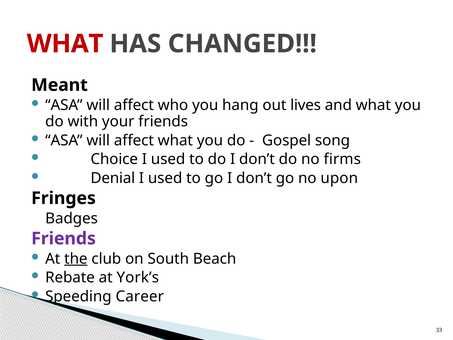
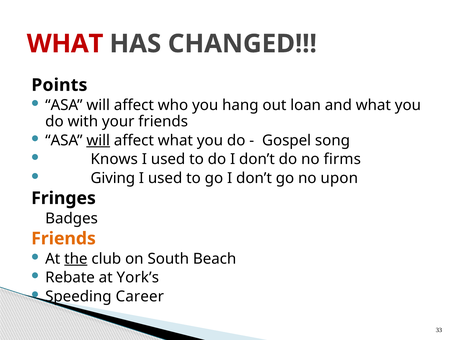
Meant: Meant -> Points (59, 85)
lives: lives -> loan (306, 105)
will underline: none -> present (98, 140)
Choice: Choice -> Knows (114, 159)
Denial: Denial -> Giving (113, 178)
Friends colour: purple -> orange (64, 238)
